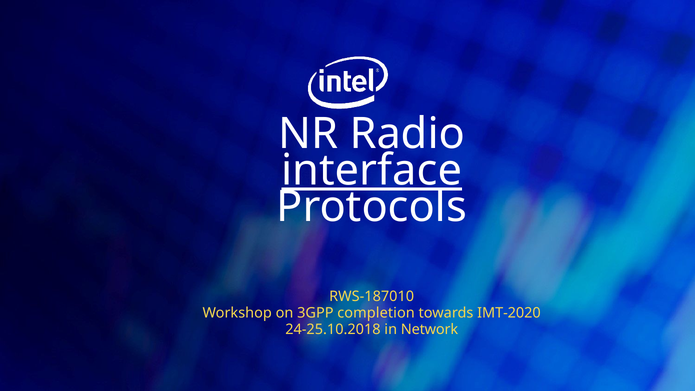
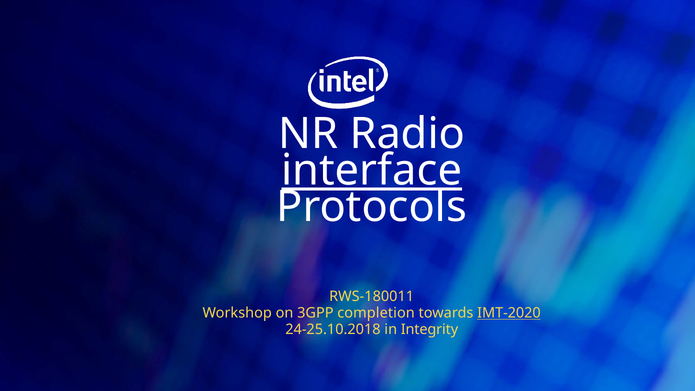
RWS-187010: RWS-187010 -> RWS-180011 (372, 296)
IMT-2020 underline: none -> present (509, 313)
Network: Network -> Integrity (429, 329)
